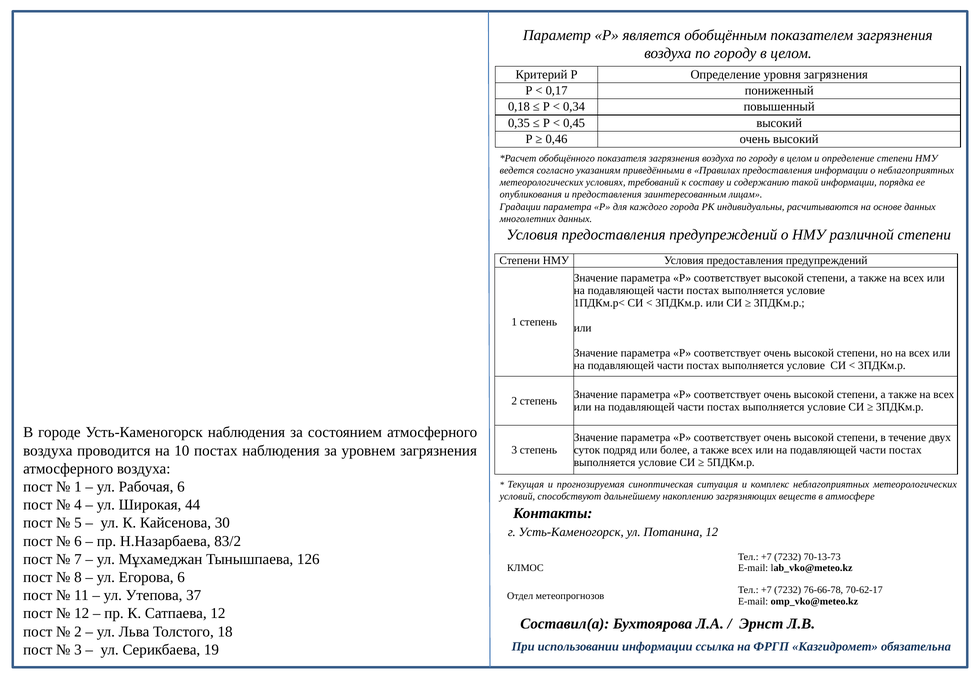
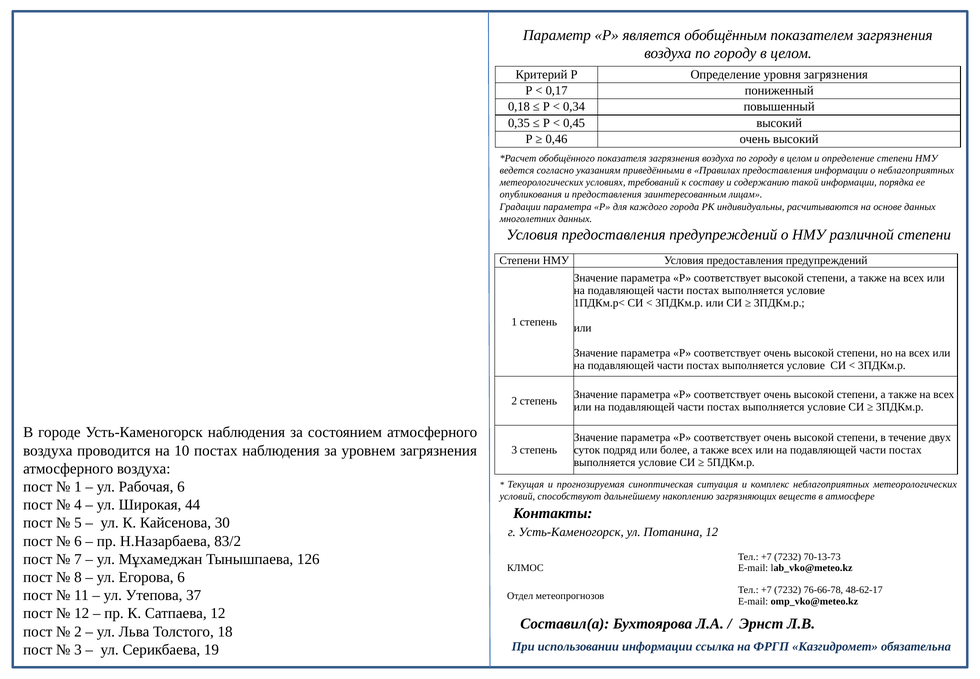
70-62-17: 70-62-17 -> 48-62-17 (864, 590)
